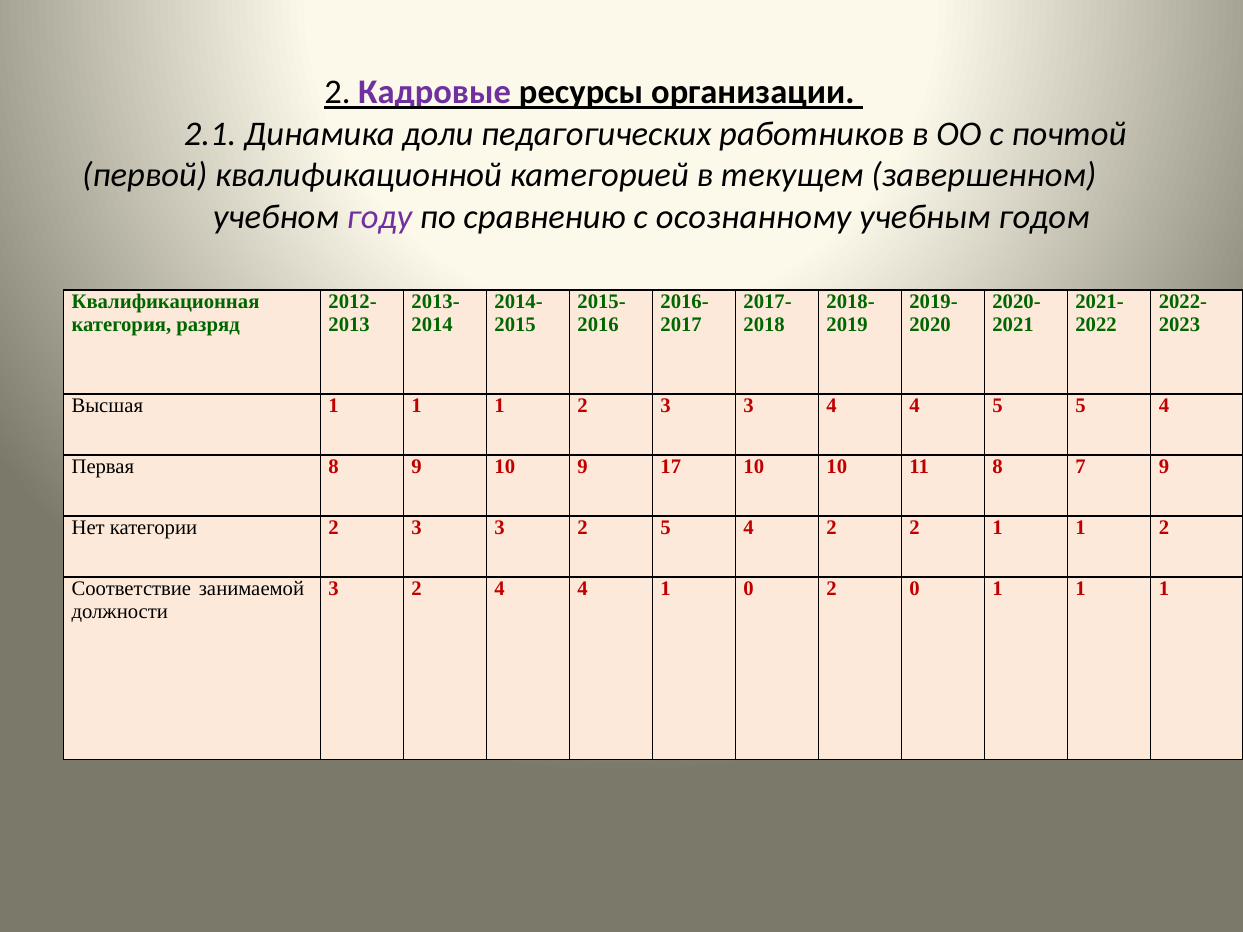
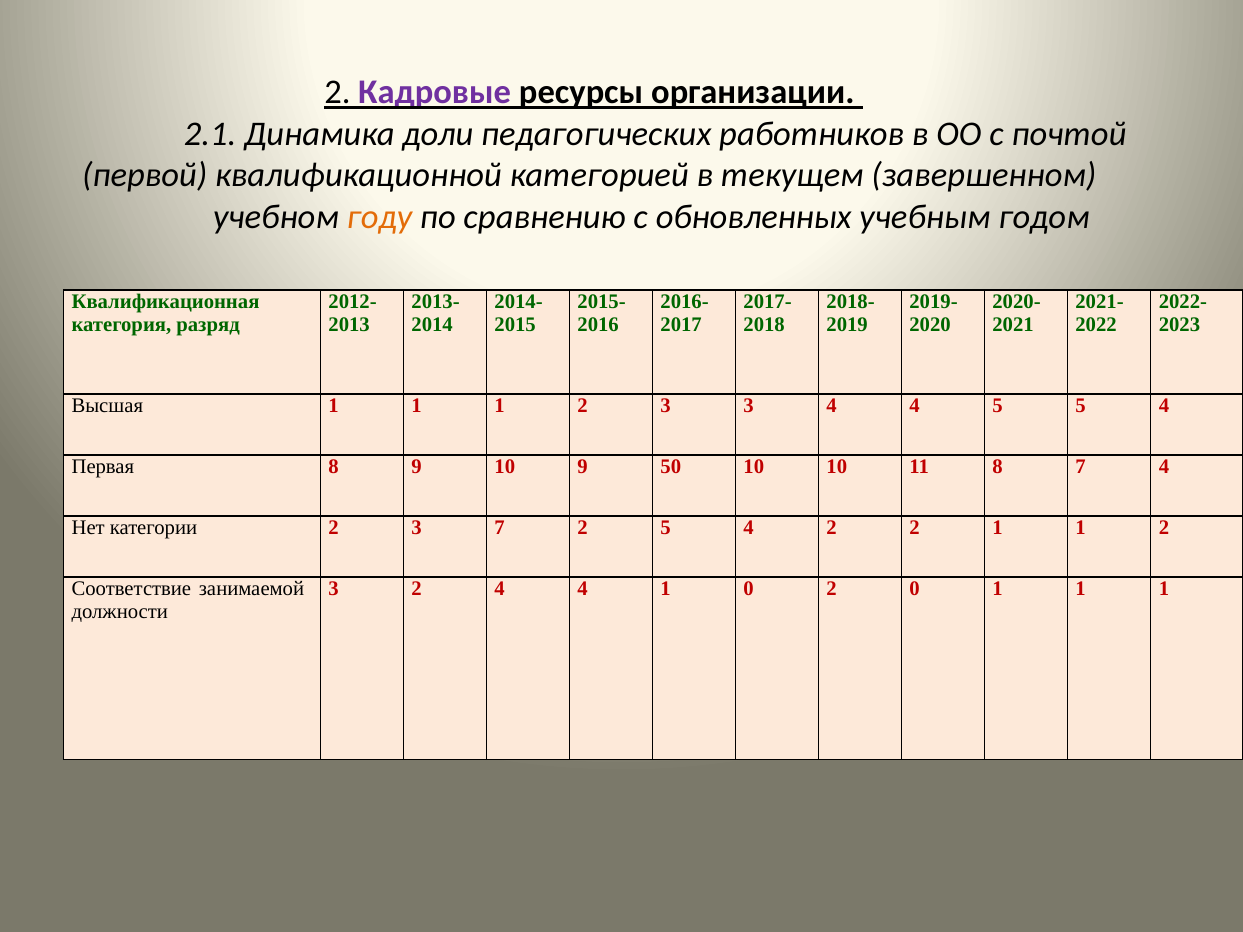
году colour: purple -> orange (379, 217)
осознанному: осознанному -> обновленных (754, 217)
17: 17 -> 50 (671, 467)
7 9: 9 -> 4 (1164, 467)
категории 2 3 3: 3 -> 7 (500, 528)
